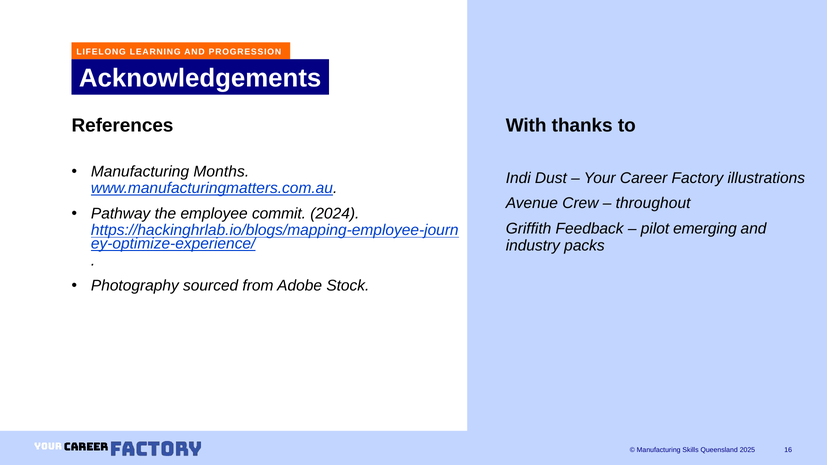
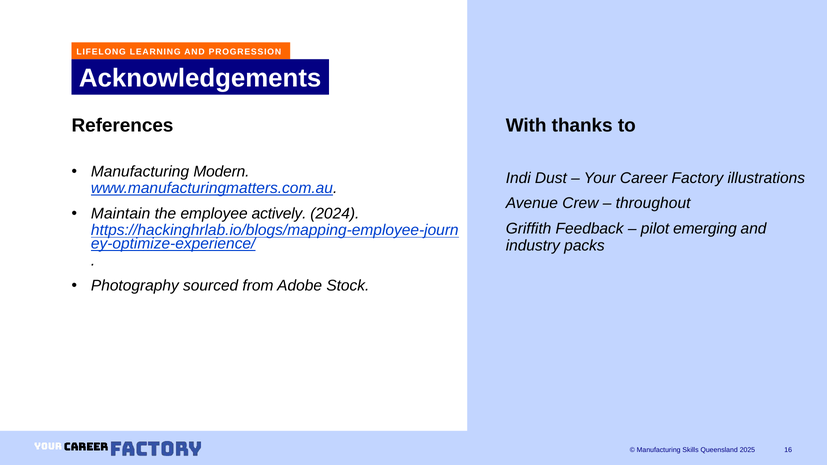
Months: Months -> Modern (221, 172)
Pathway: Pathway -> Maintain (121, 214)
commit: commit -> actively (279, 214)
